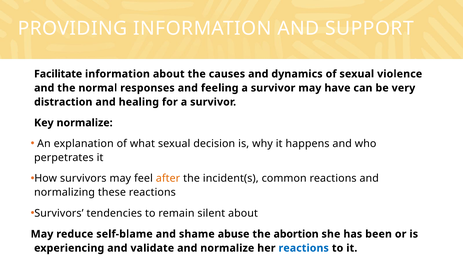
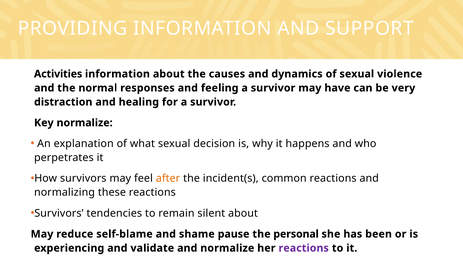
Facilitate: Facilitate -> Activities (58, 74)
abuse: abuse -> pause (234, 234)
abortion: abortion -> personal (296, 234)
reactions colour: blue -> purple (304, 248)
